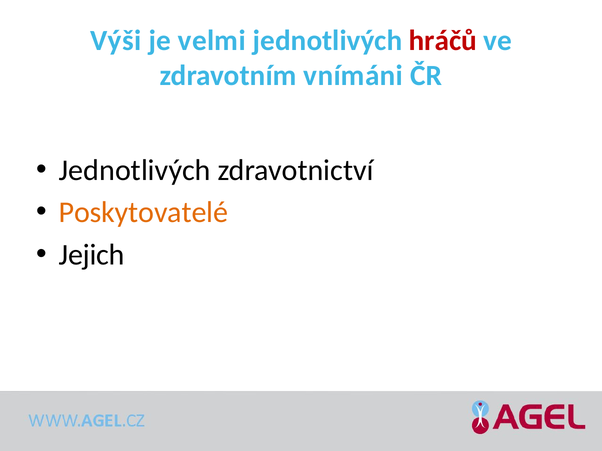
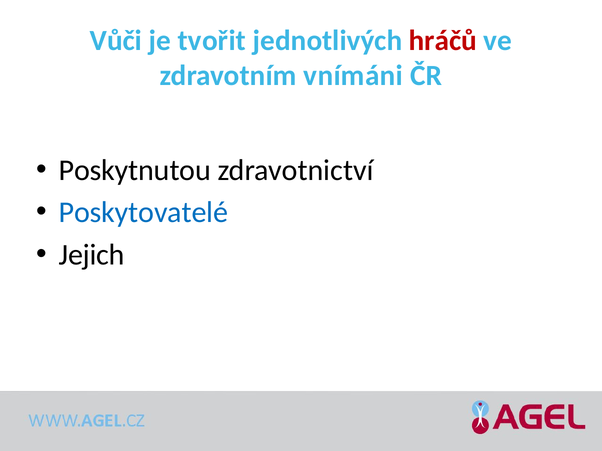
Výši: Výši -> Vůči (116, 41)
velmi: velmi -> tvořit (212, 41)
Jednotlivých: Jednotlivých -> Poskytnutou (135, 171)
Poskytovatelé colour: orange -> blue (143, 213)
